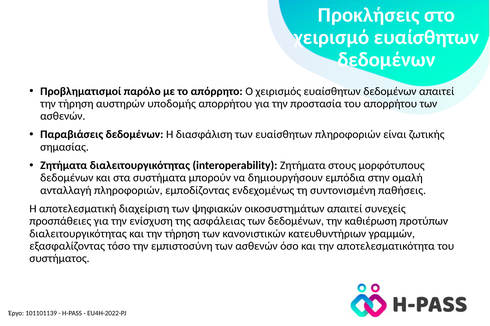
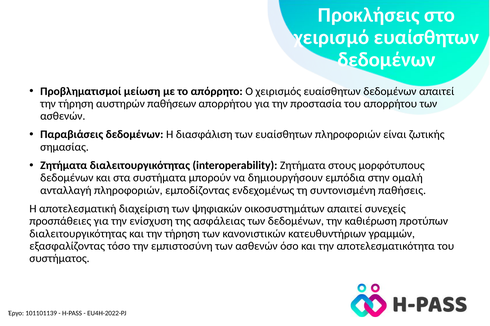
παρόλο: παρόλο -> μείωση (142, 91)
υποδομής: υποδομής -> παθήσεων (172, 104)
